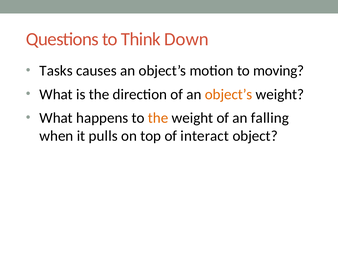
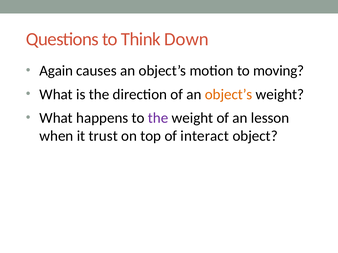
Tasks: Tasks -> Again (56, 71)
the colour: orange -> purple (158, 118)
falling: falling -> lesson (270, 118)
pulls: pulls -> trust (103, 136)
